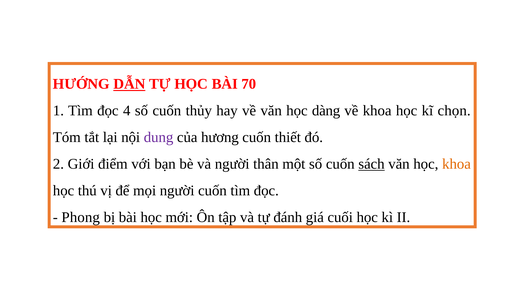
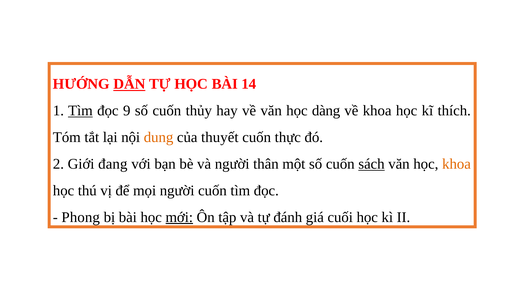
70: 70 -> 14 (249, 84)
Tìm underline: none -> present (80, 111)
4: 4 -> 9 (127, 111)
chọn: chọn -> thích (454, 111)
dung colour: purple -> orange (159, 137)
hương: hương -> thuyết (220, 137)
thiết: thiết -> thực (288, 137)
điểm: điểm -> đang (113, 164)
mới underline: none -> present (179, 217)
